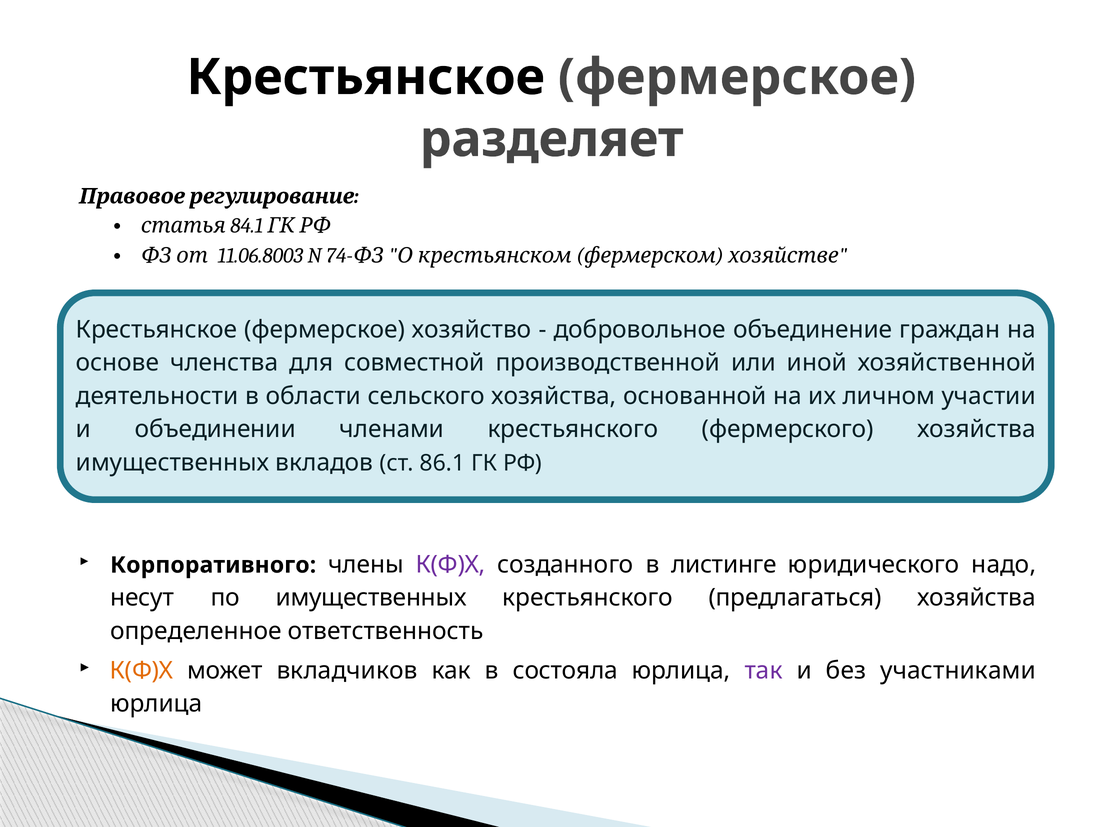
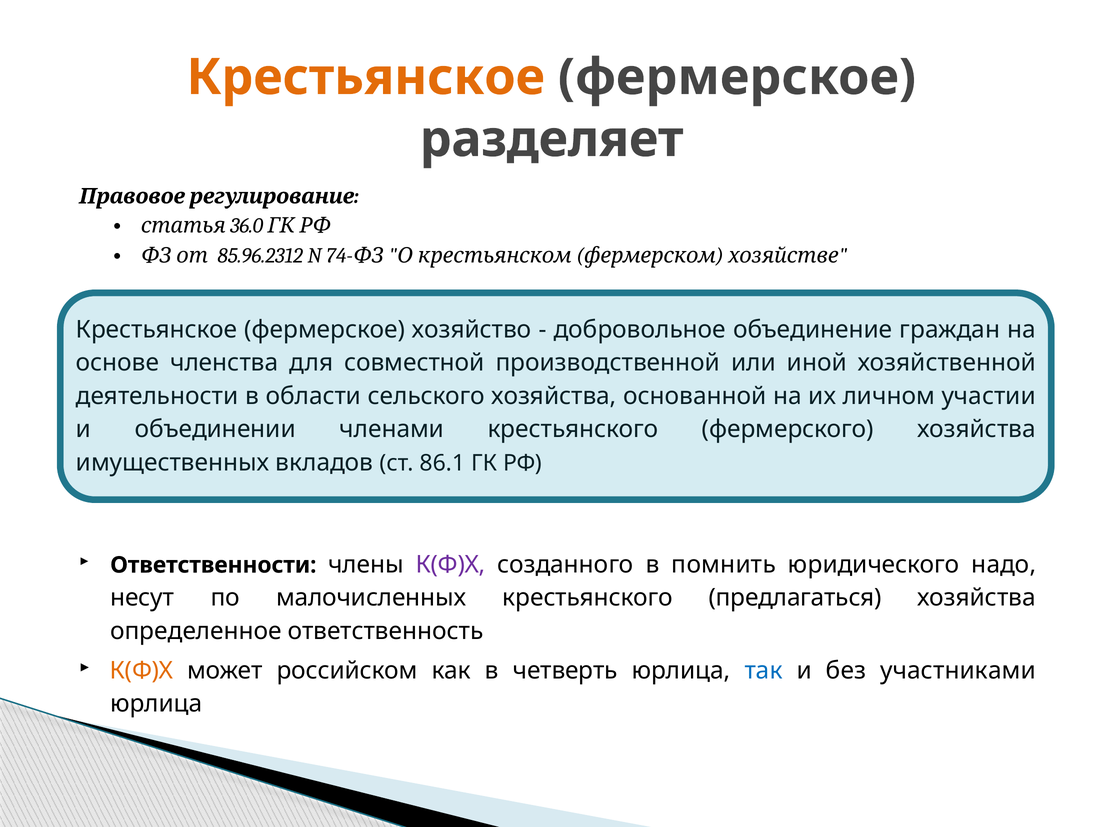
Крестьянское colour: black -> orange (366, 77)
84.1: 84.1 -> 36.0 (247, 226)
11.06.8003: 11.06.8003 -> 85.96.2312 (260, 256)
Корпоративного: Корпоративного -> Ответственности (213, 565)
листинге: листинге -> помнить (724, 565)
по имущественных: имущественных -> малочисленных (371, 598)
вкладчиков: вкладчиков -> российском (347, 671)
состояла: состояла -> четверть (565, 671)
так colour: purple -> blue (764, 671)
